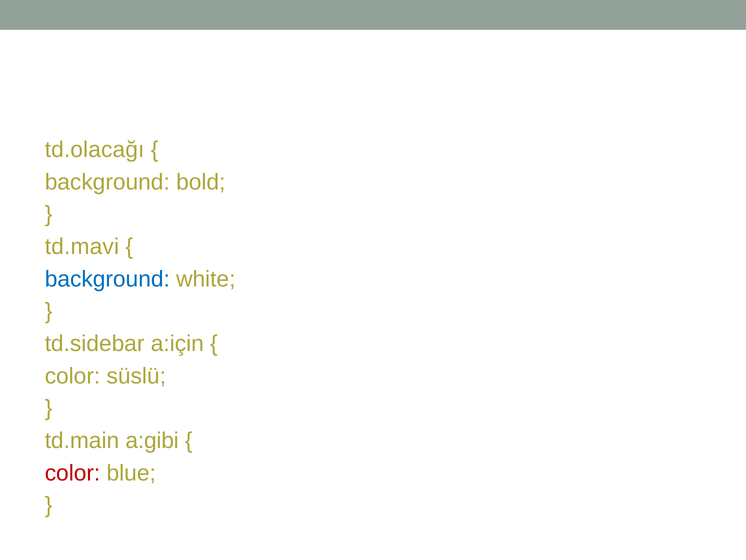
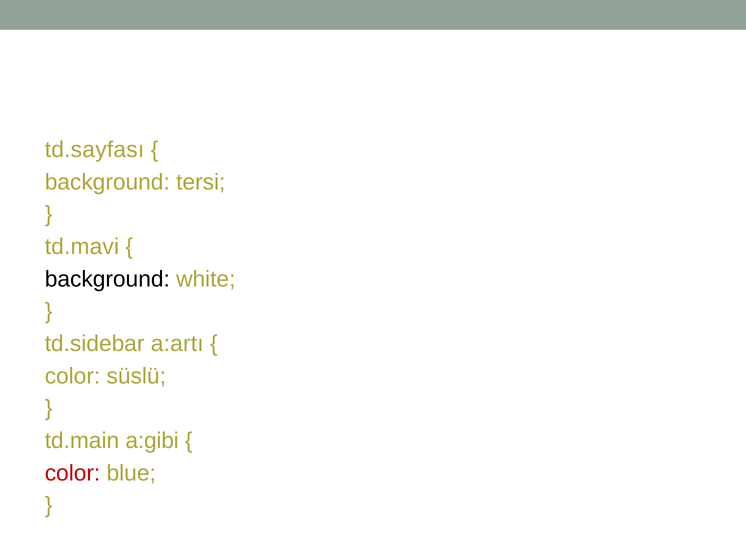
td.olacağı: td.olacağı -> td.sayfası (95, 150)
bold: bold -> tersi (201, 182)
background colour: blue -> black (107, 279)
a:için: a:için -> a:artı (177, 343)
